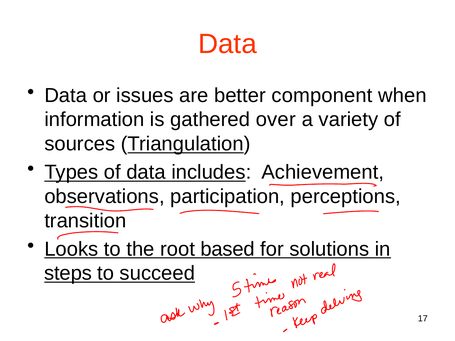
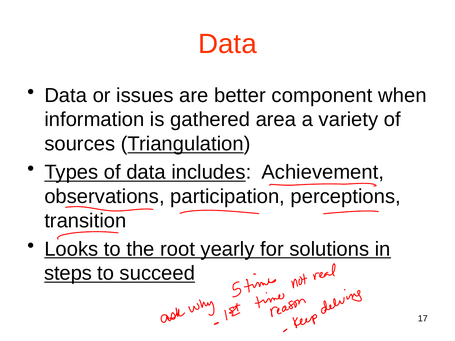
over: over -> area (276, 120)
based: based -> yearly (228, 249)
